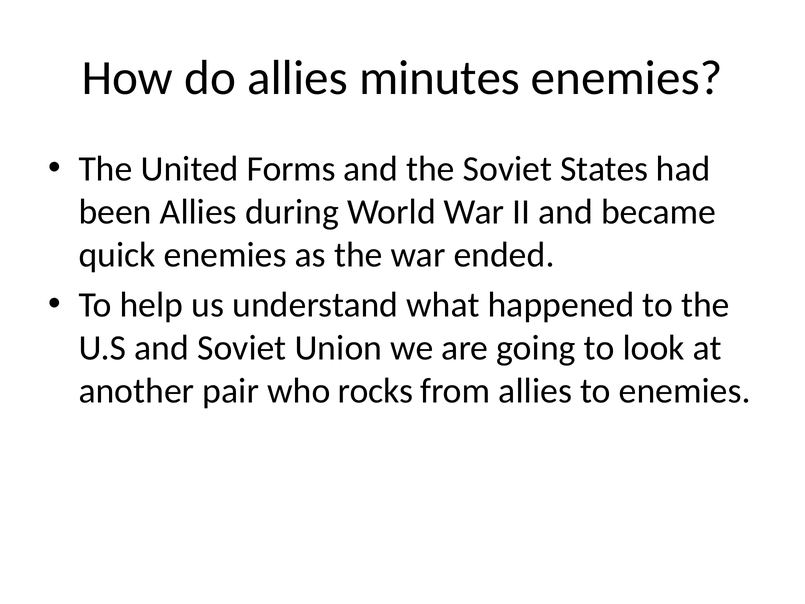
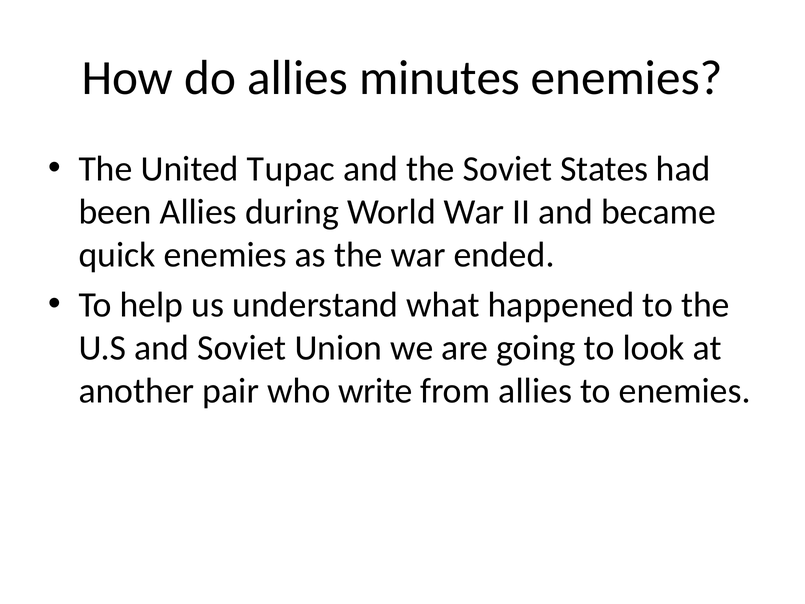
Forms: Forms -> Tupac (291, 169)
rocks: rocks -> write (375, 391)
